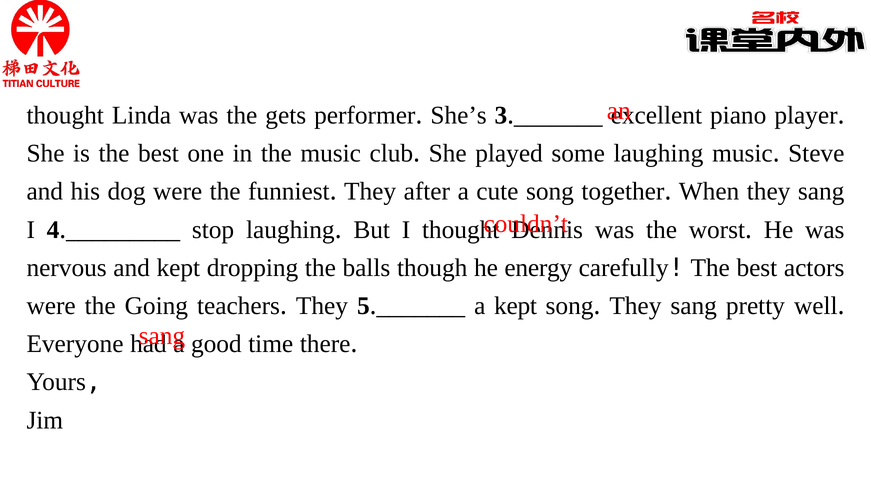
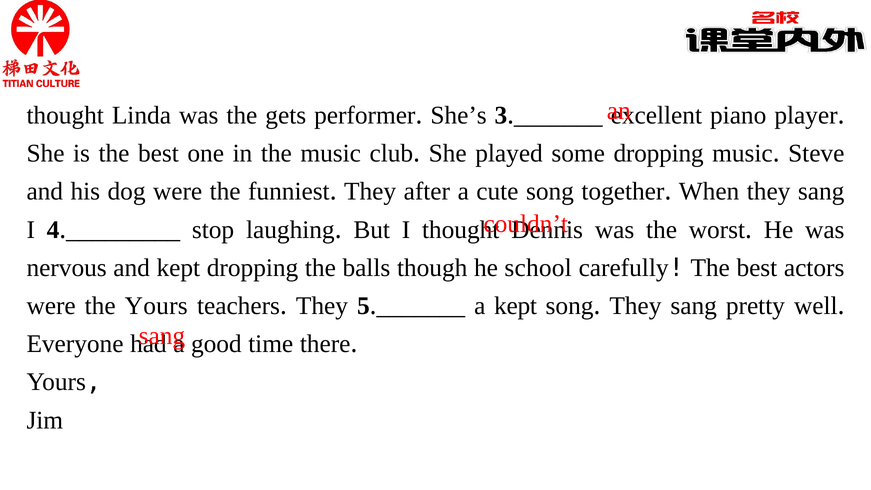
some laughing: laughing -> dropping (659, 153)
energy: energy -> school (538, 268)
the Going: Going -> Yours (156, 306)
